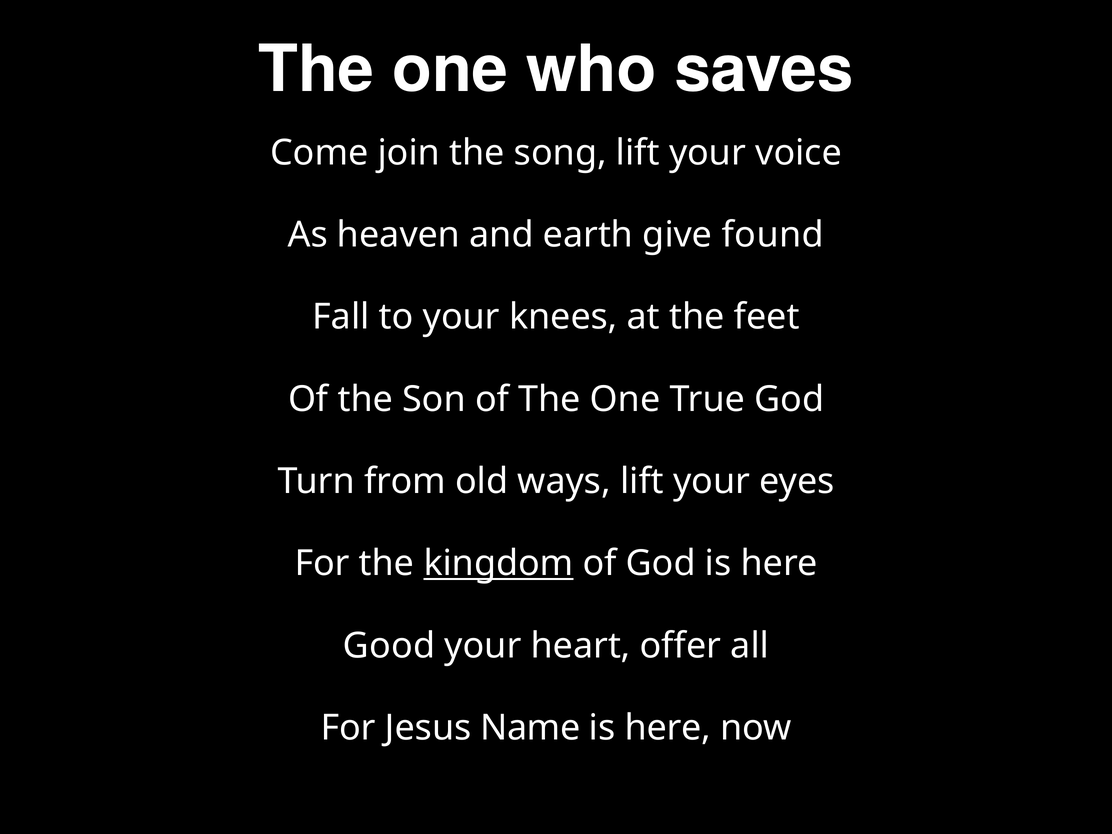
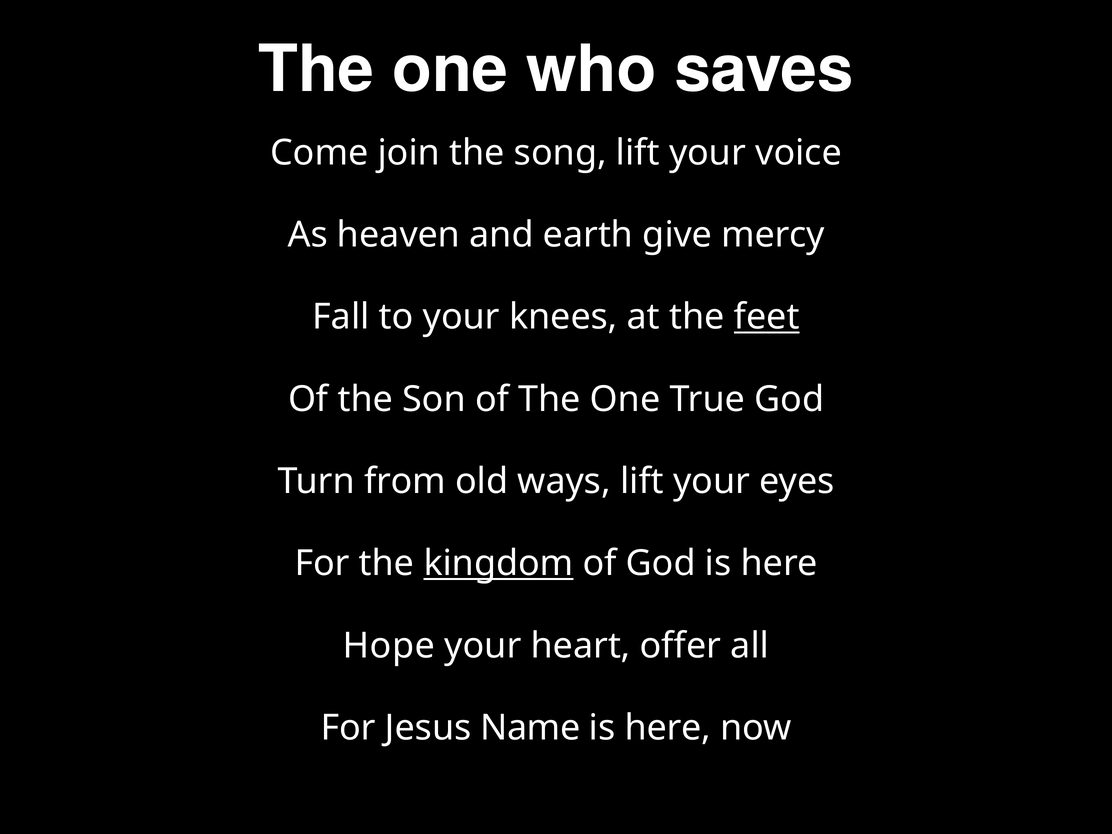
found: found -> mercy (773, 235)
feet underline: none -> present (767, 317)
Good: Good -> Hope (389, 646)
